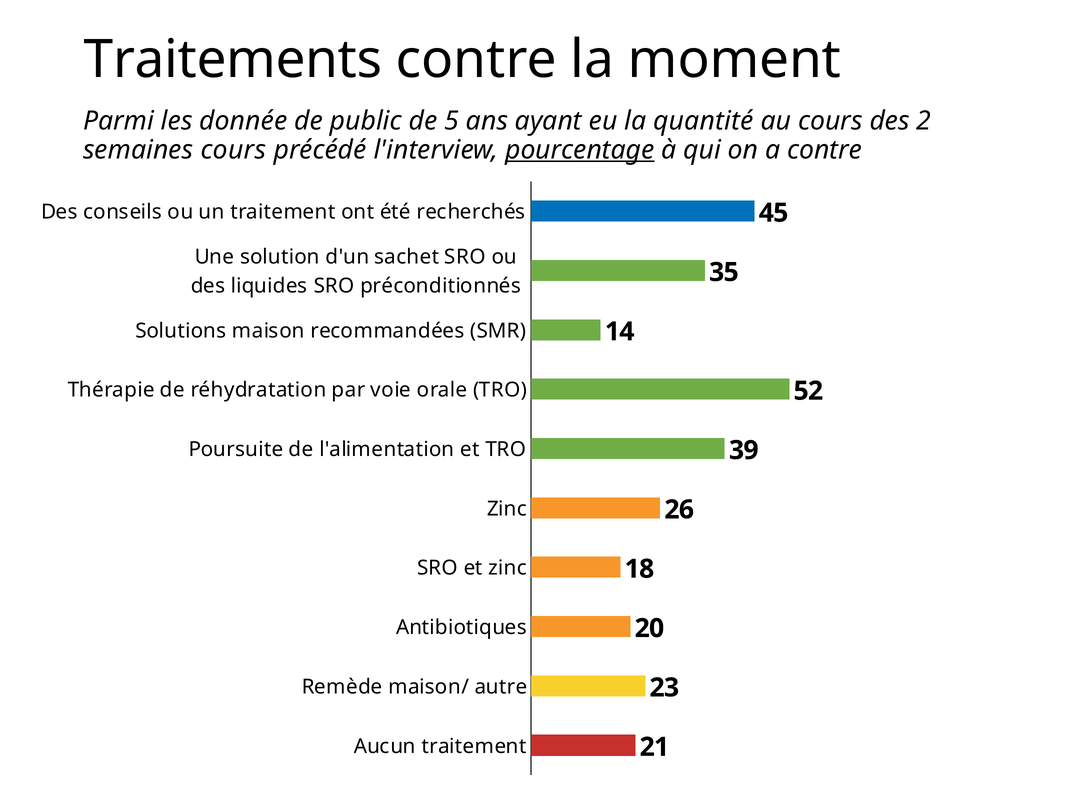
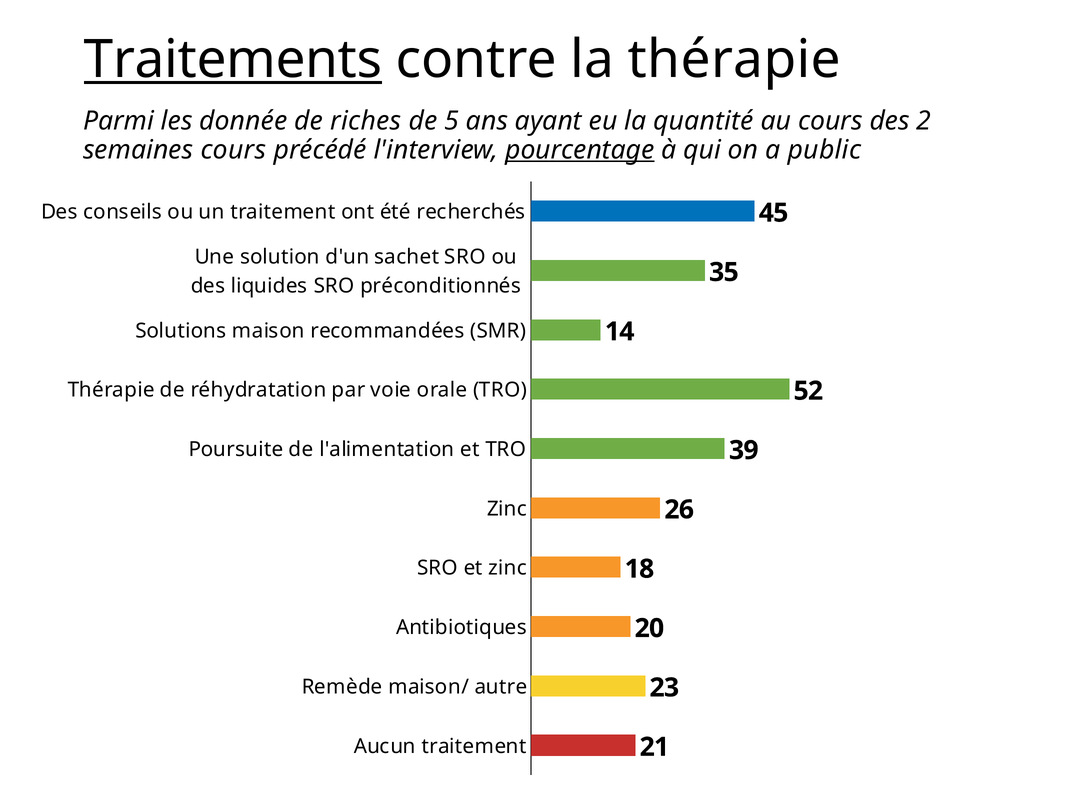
Traitements underline: none -> present (233, 60)
la moment: moment -> thérapie (734, 60)
public: public -> riches (366, 121)
a contre: contre -> public (824, 150)
